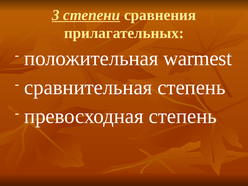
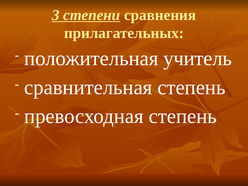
warmest: warmest -> учитель (198, 58)
